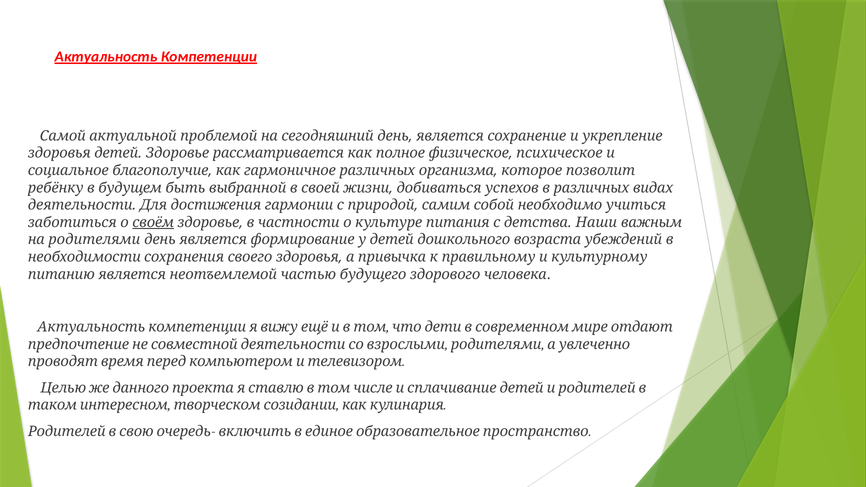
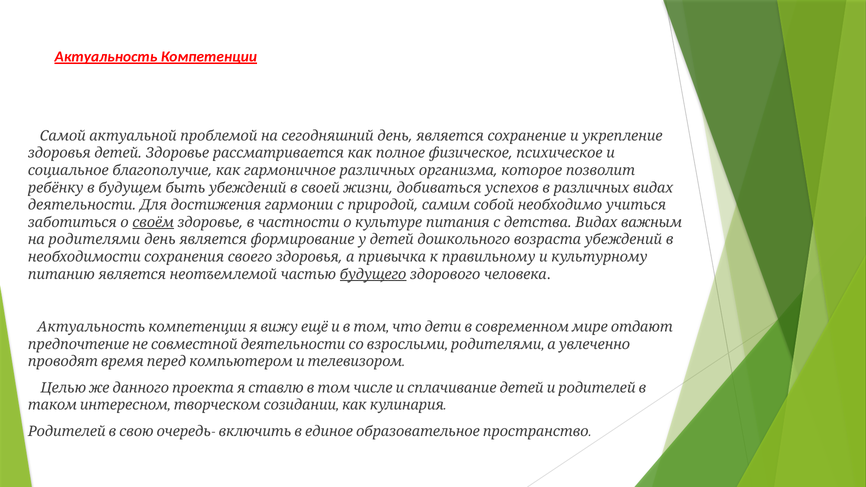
быть выбранной: выбранной -> убеждений (248, 188)
детства Наши: Наши -> Видах (596, 222)
будущего underline: none -> present (373, 274)
